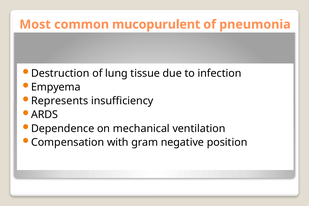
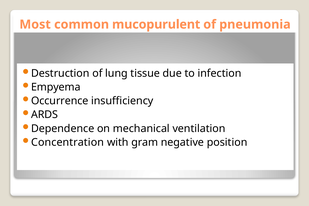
Represents: Represents -> Occurrence (60, 101)
Compensation: Compensation -> Concentration (68, 142)
